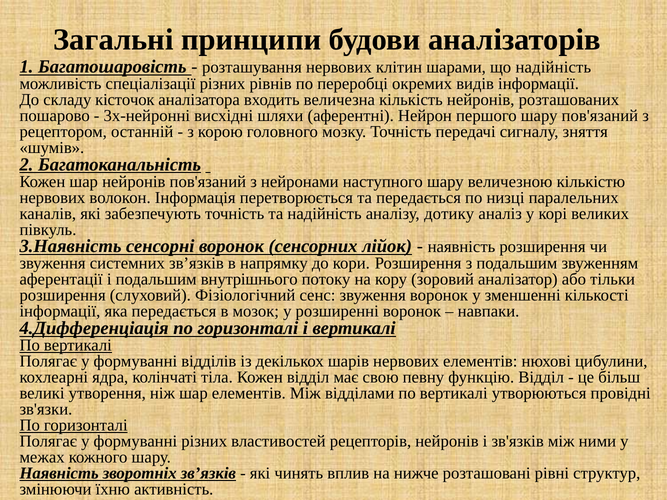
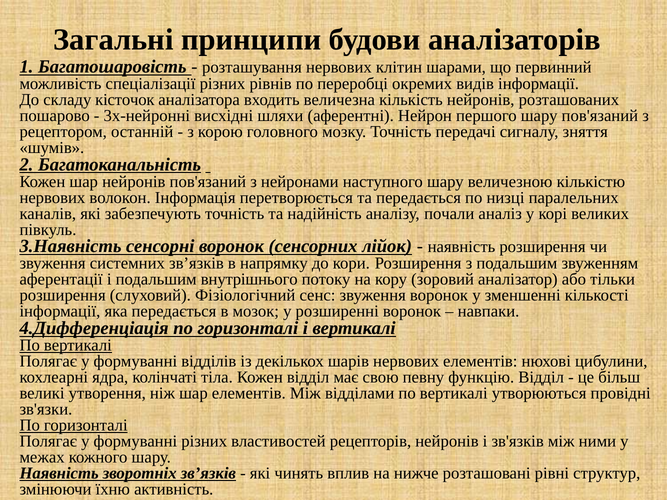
що надійність: надійність -> первинний (553, 67)
дотику: дотику -> почали (449, 214)
